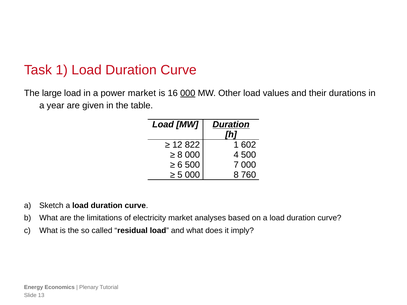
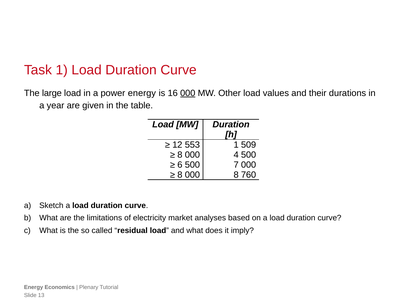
power market: market -> energy (142, 93)
Duration underline: present -> none (231, 125)
822: 822 -> 553 (192, 145)
602: 602 -> 509 (249, 145)
5: 5 -> 8 (180, 175)
